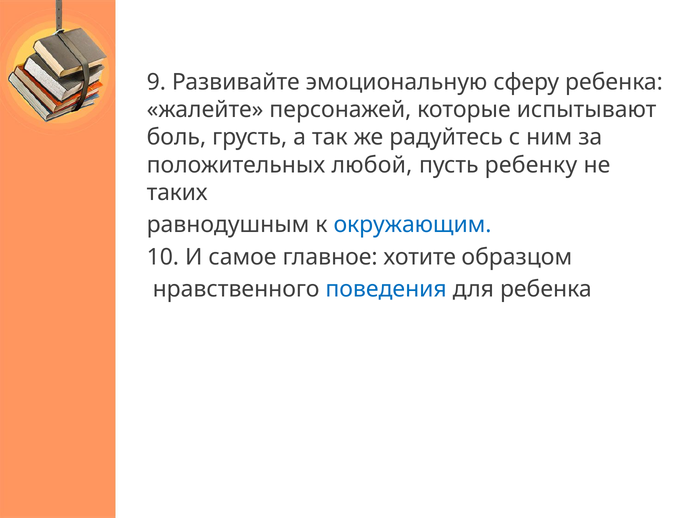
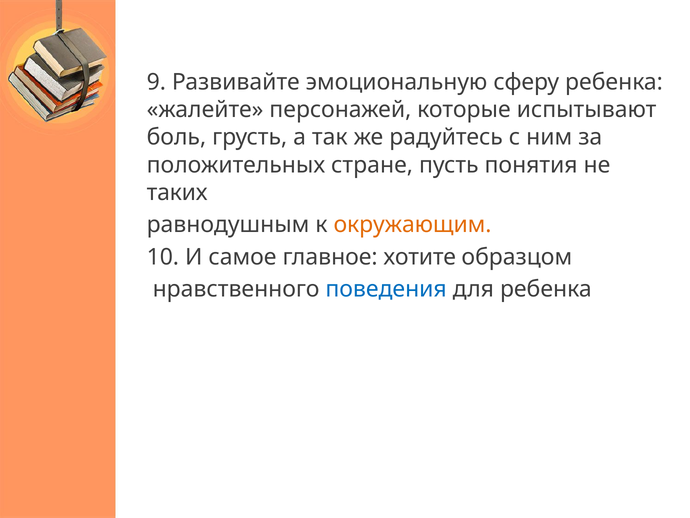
любой: любой -> стране (372, 165)
ребенку: ребенку -> понятия (531, 165)
окружающим colour: blue -> orange (412, 225)
